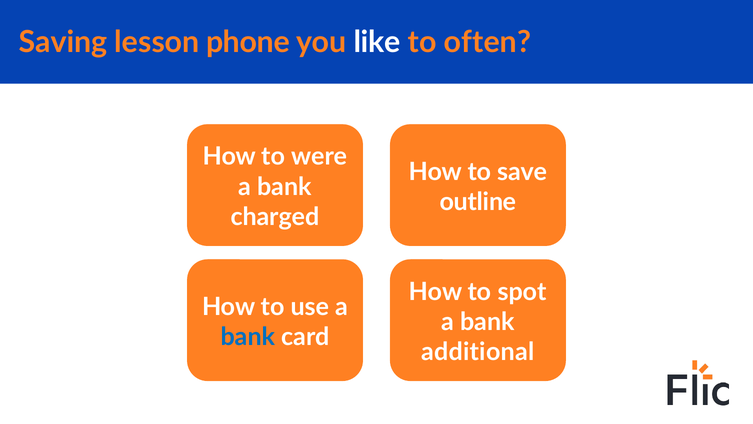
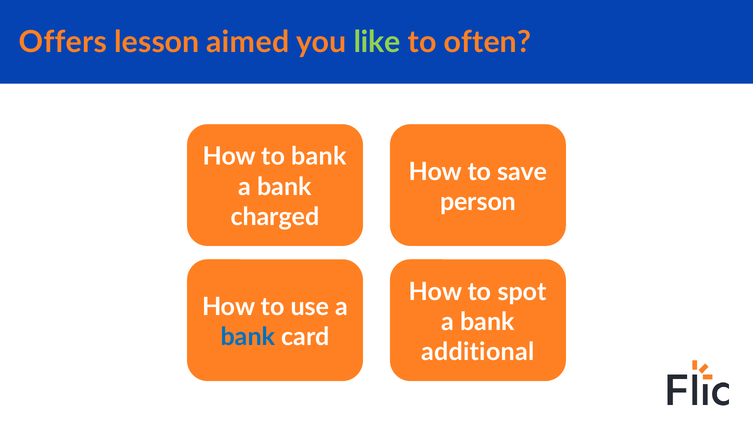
Saving: Saving -> Offers (63, 42)
phone: phone -> aimed (248, 42)
like colour: white -> light green (377, 42)
to were: were -> bank (319, 157)
outline: outline -> person (478, 202)
